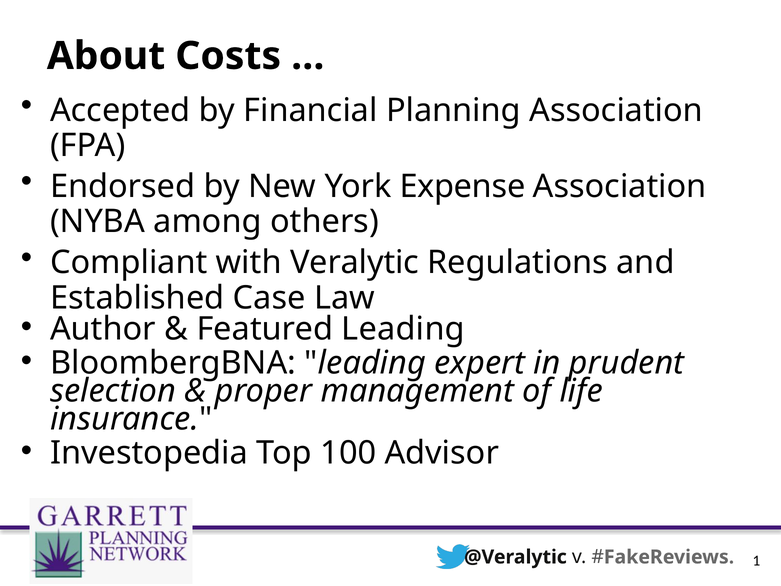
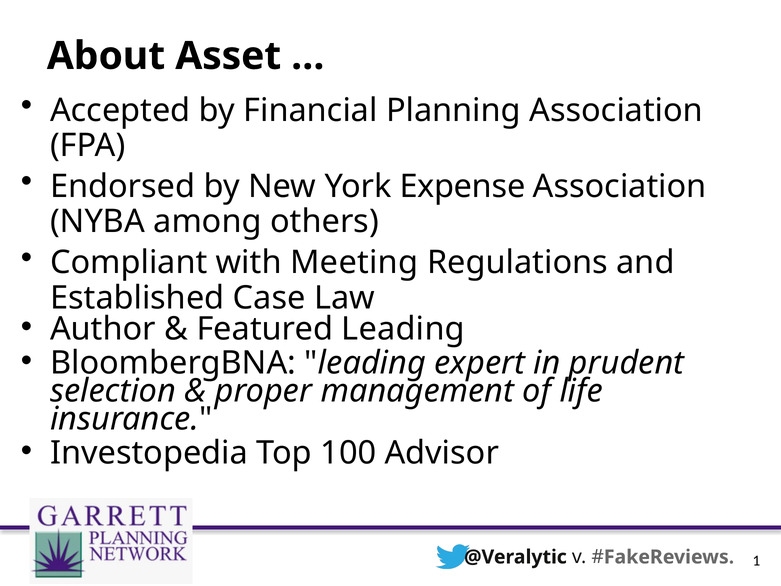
Costs: Costs -> Asset (228, 56)
Veralytic: Veralytic -> Meeting (354, 263)
